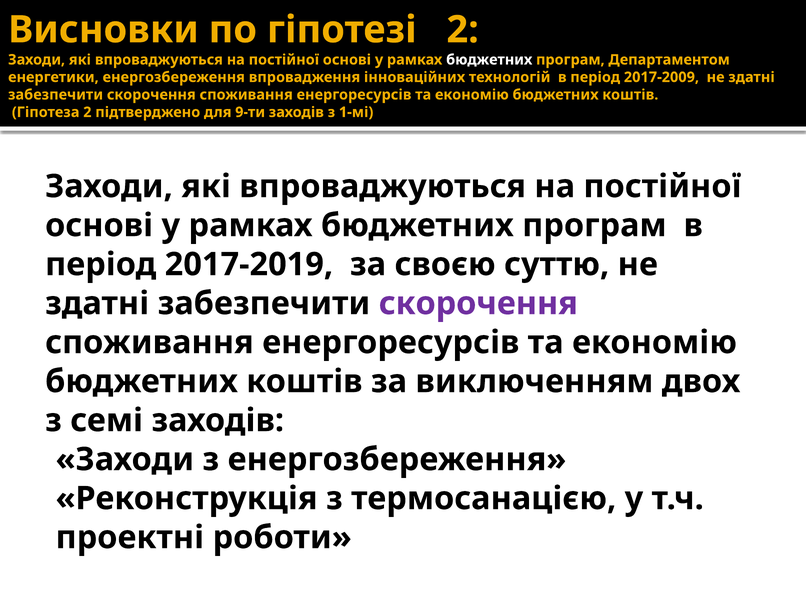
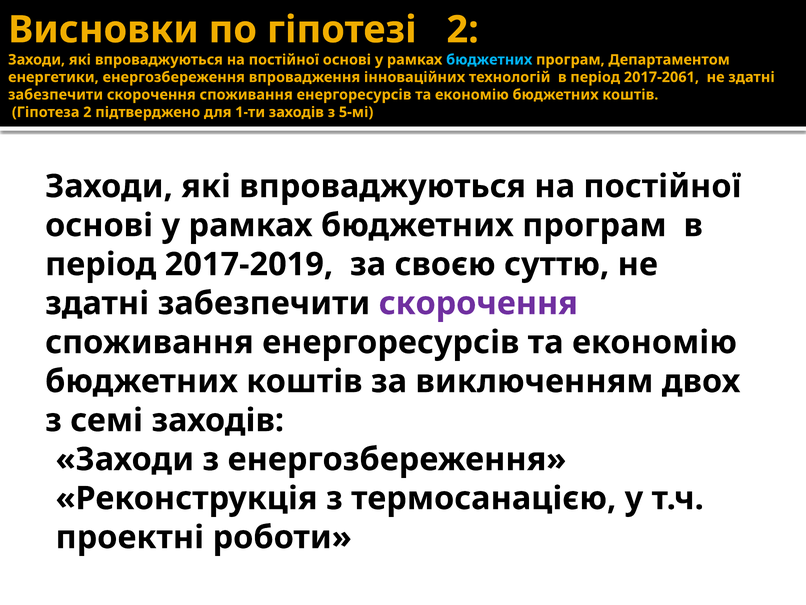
бюджетних colour: white -> light blue (489, 60)
2017-2009: 2017-2009 -> 2017-2061 (661, 77)
9-ти: 9-ти -> 1-ти (250, 112)
1-мі: 1-мі -> 5-мі (356, 112)
